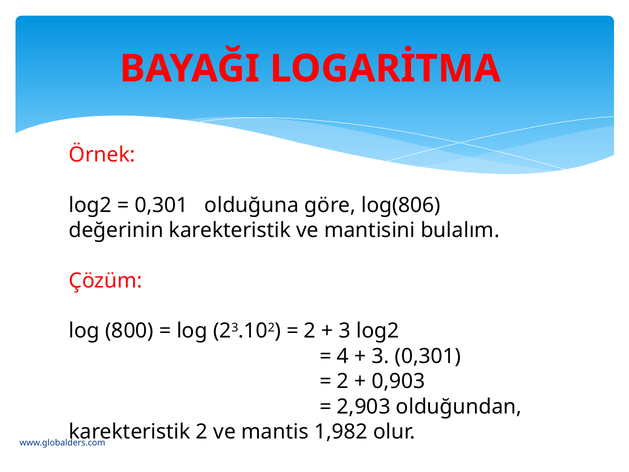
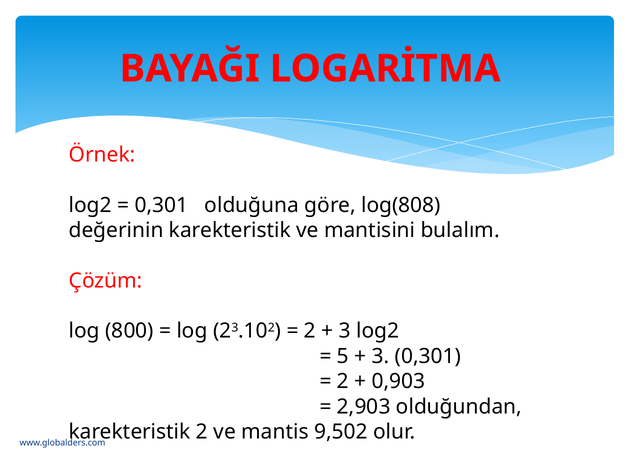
log(806: log(806 -> log(808 (401, 205)
4: 4 -> 5 (343, 356)
1,982: 1,982 -> 9,502 (341, 432)
